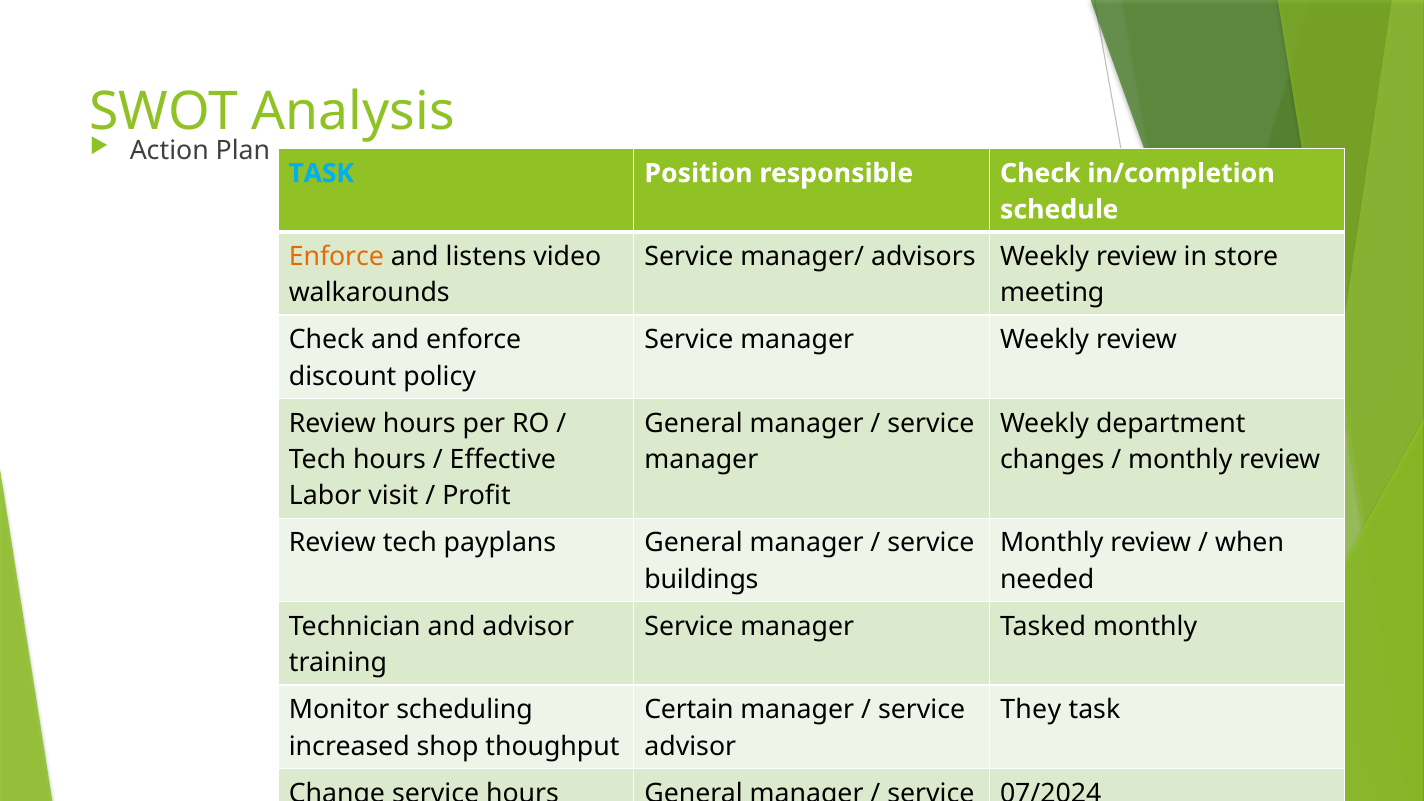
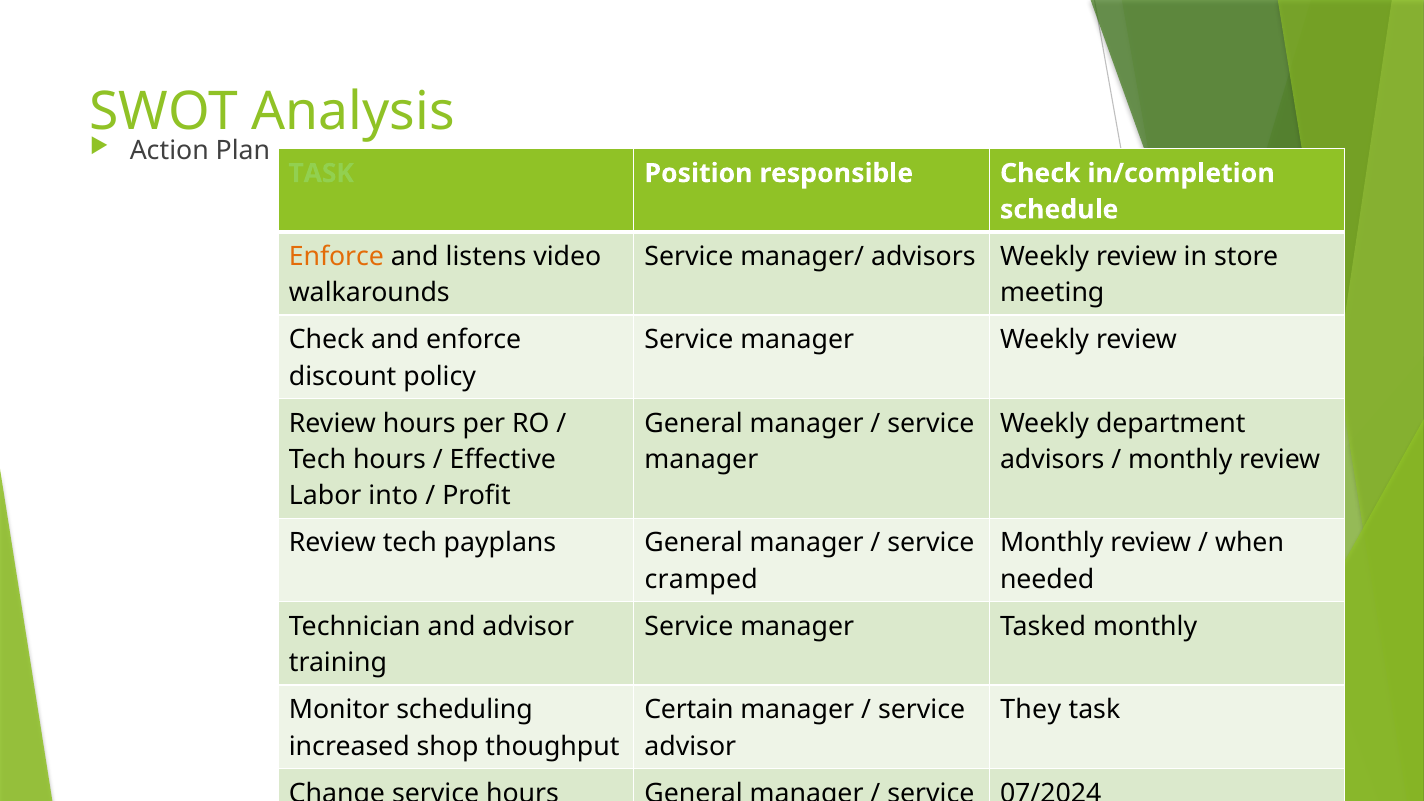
TASK colour: light blue -> light green (321, 173)
changes: changes -> advisors (1052, 460)
visit: visit -> into (393, 496)
buildings: buildings -> cramped (701, 580)
